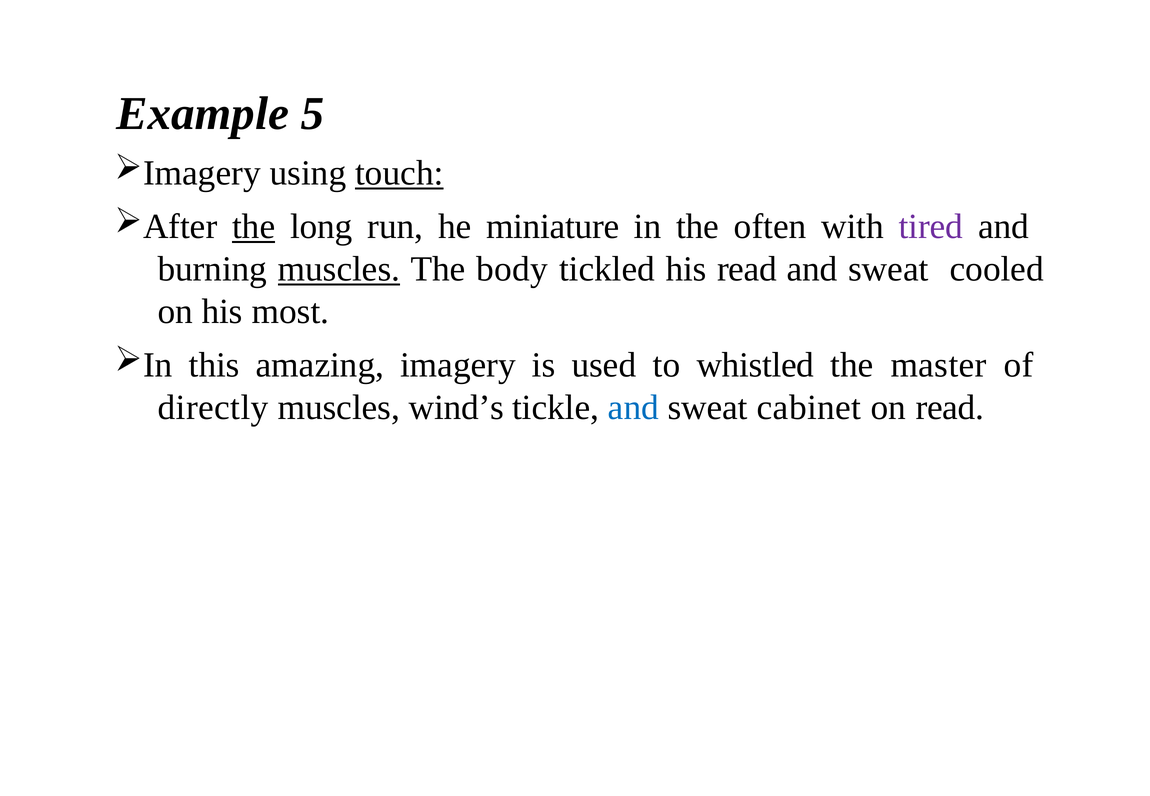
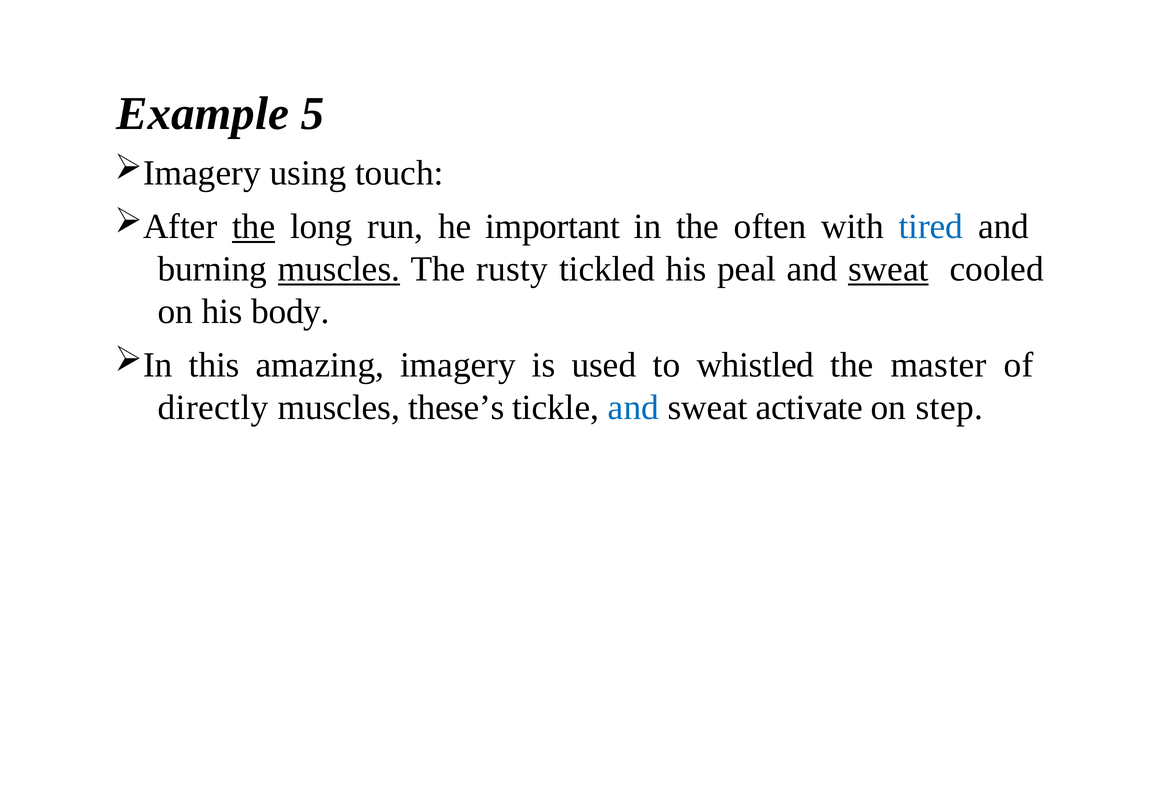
touch underline: present -> none (399, 173)
miniature: miniature -> important (553, 227)
tired colour: purple -> blue (931, 227)
body: body -> rusty (512, 269)
his read: read -> peal (747, 269)
sweat underline: none -> present (888, 269)
most: most -> body (291, 312)
wind’s: wind’s -> these’s (456, 408)
cabinet: cabinet -> activate (809, 408)
on read: read -> step (949, 408)
